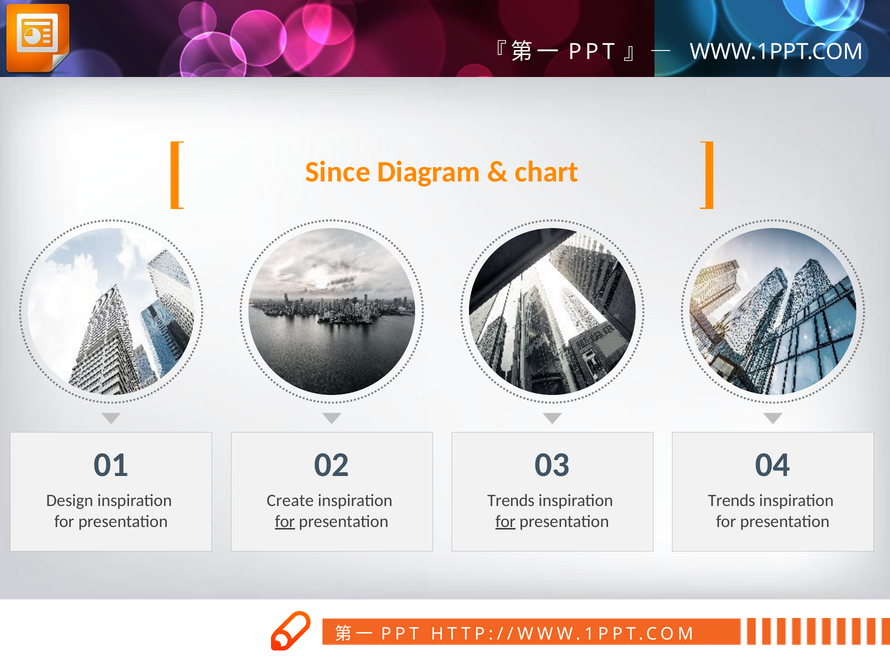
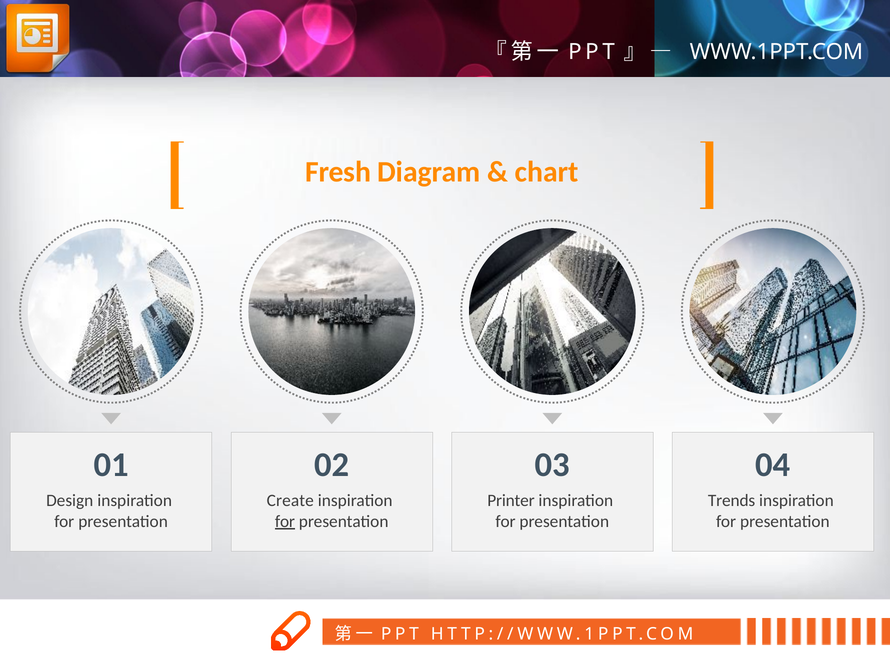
Since: Since -> Fresh (338, 172)
Trends: Trends -> Printer (511, 500)
for underline: present -> none (506, 521)
